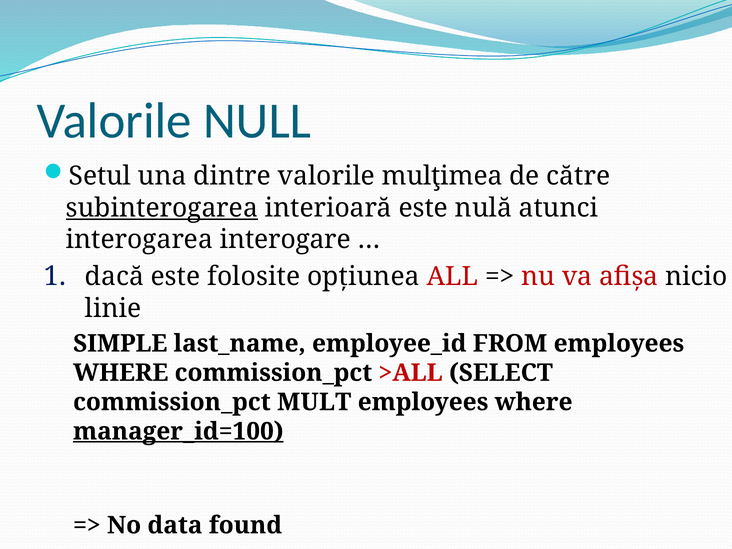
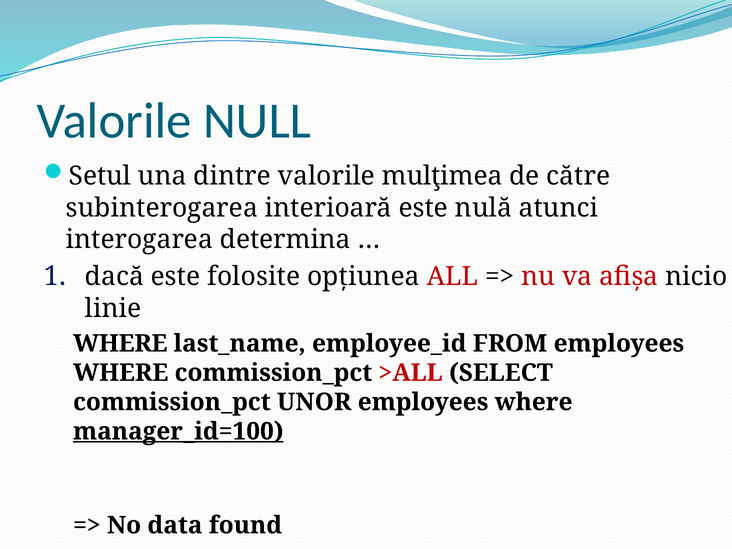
subinterogarea underline: present -> none (162, 208)
interogare: interogare -> determina (285, 240)
SIMPLE: SIMPLE -> WHERE (120, 344)
MULT: MULT -> UNOR (314, 402)
